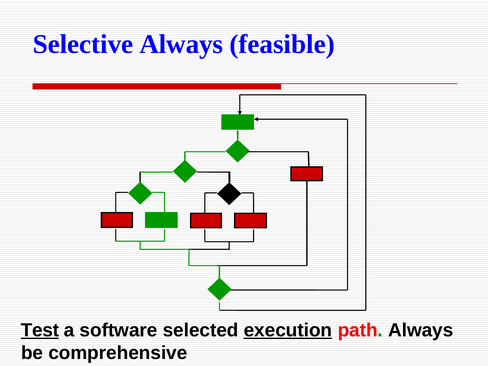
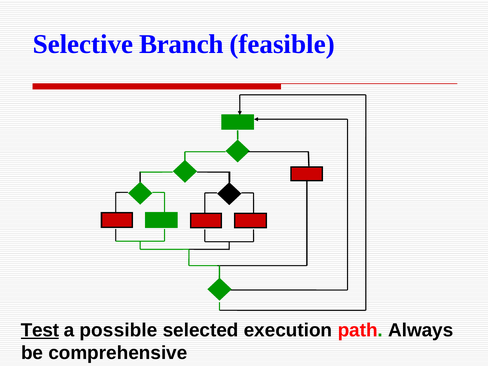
Selective Always: Always -> Branch (181, 44)
software: software -> possible (118, 330)
execution underline: present -> none (288, 330)
